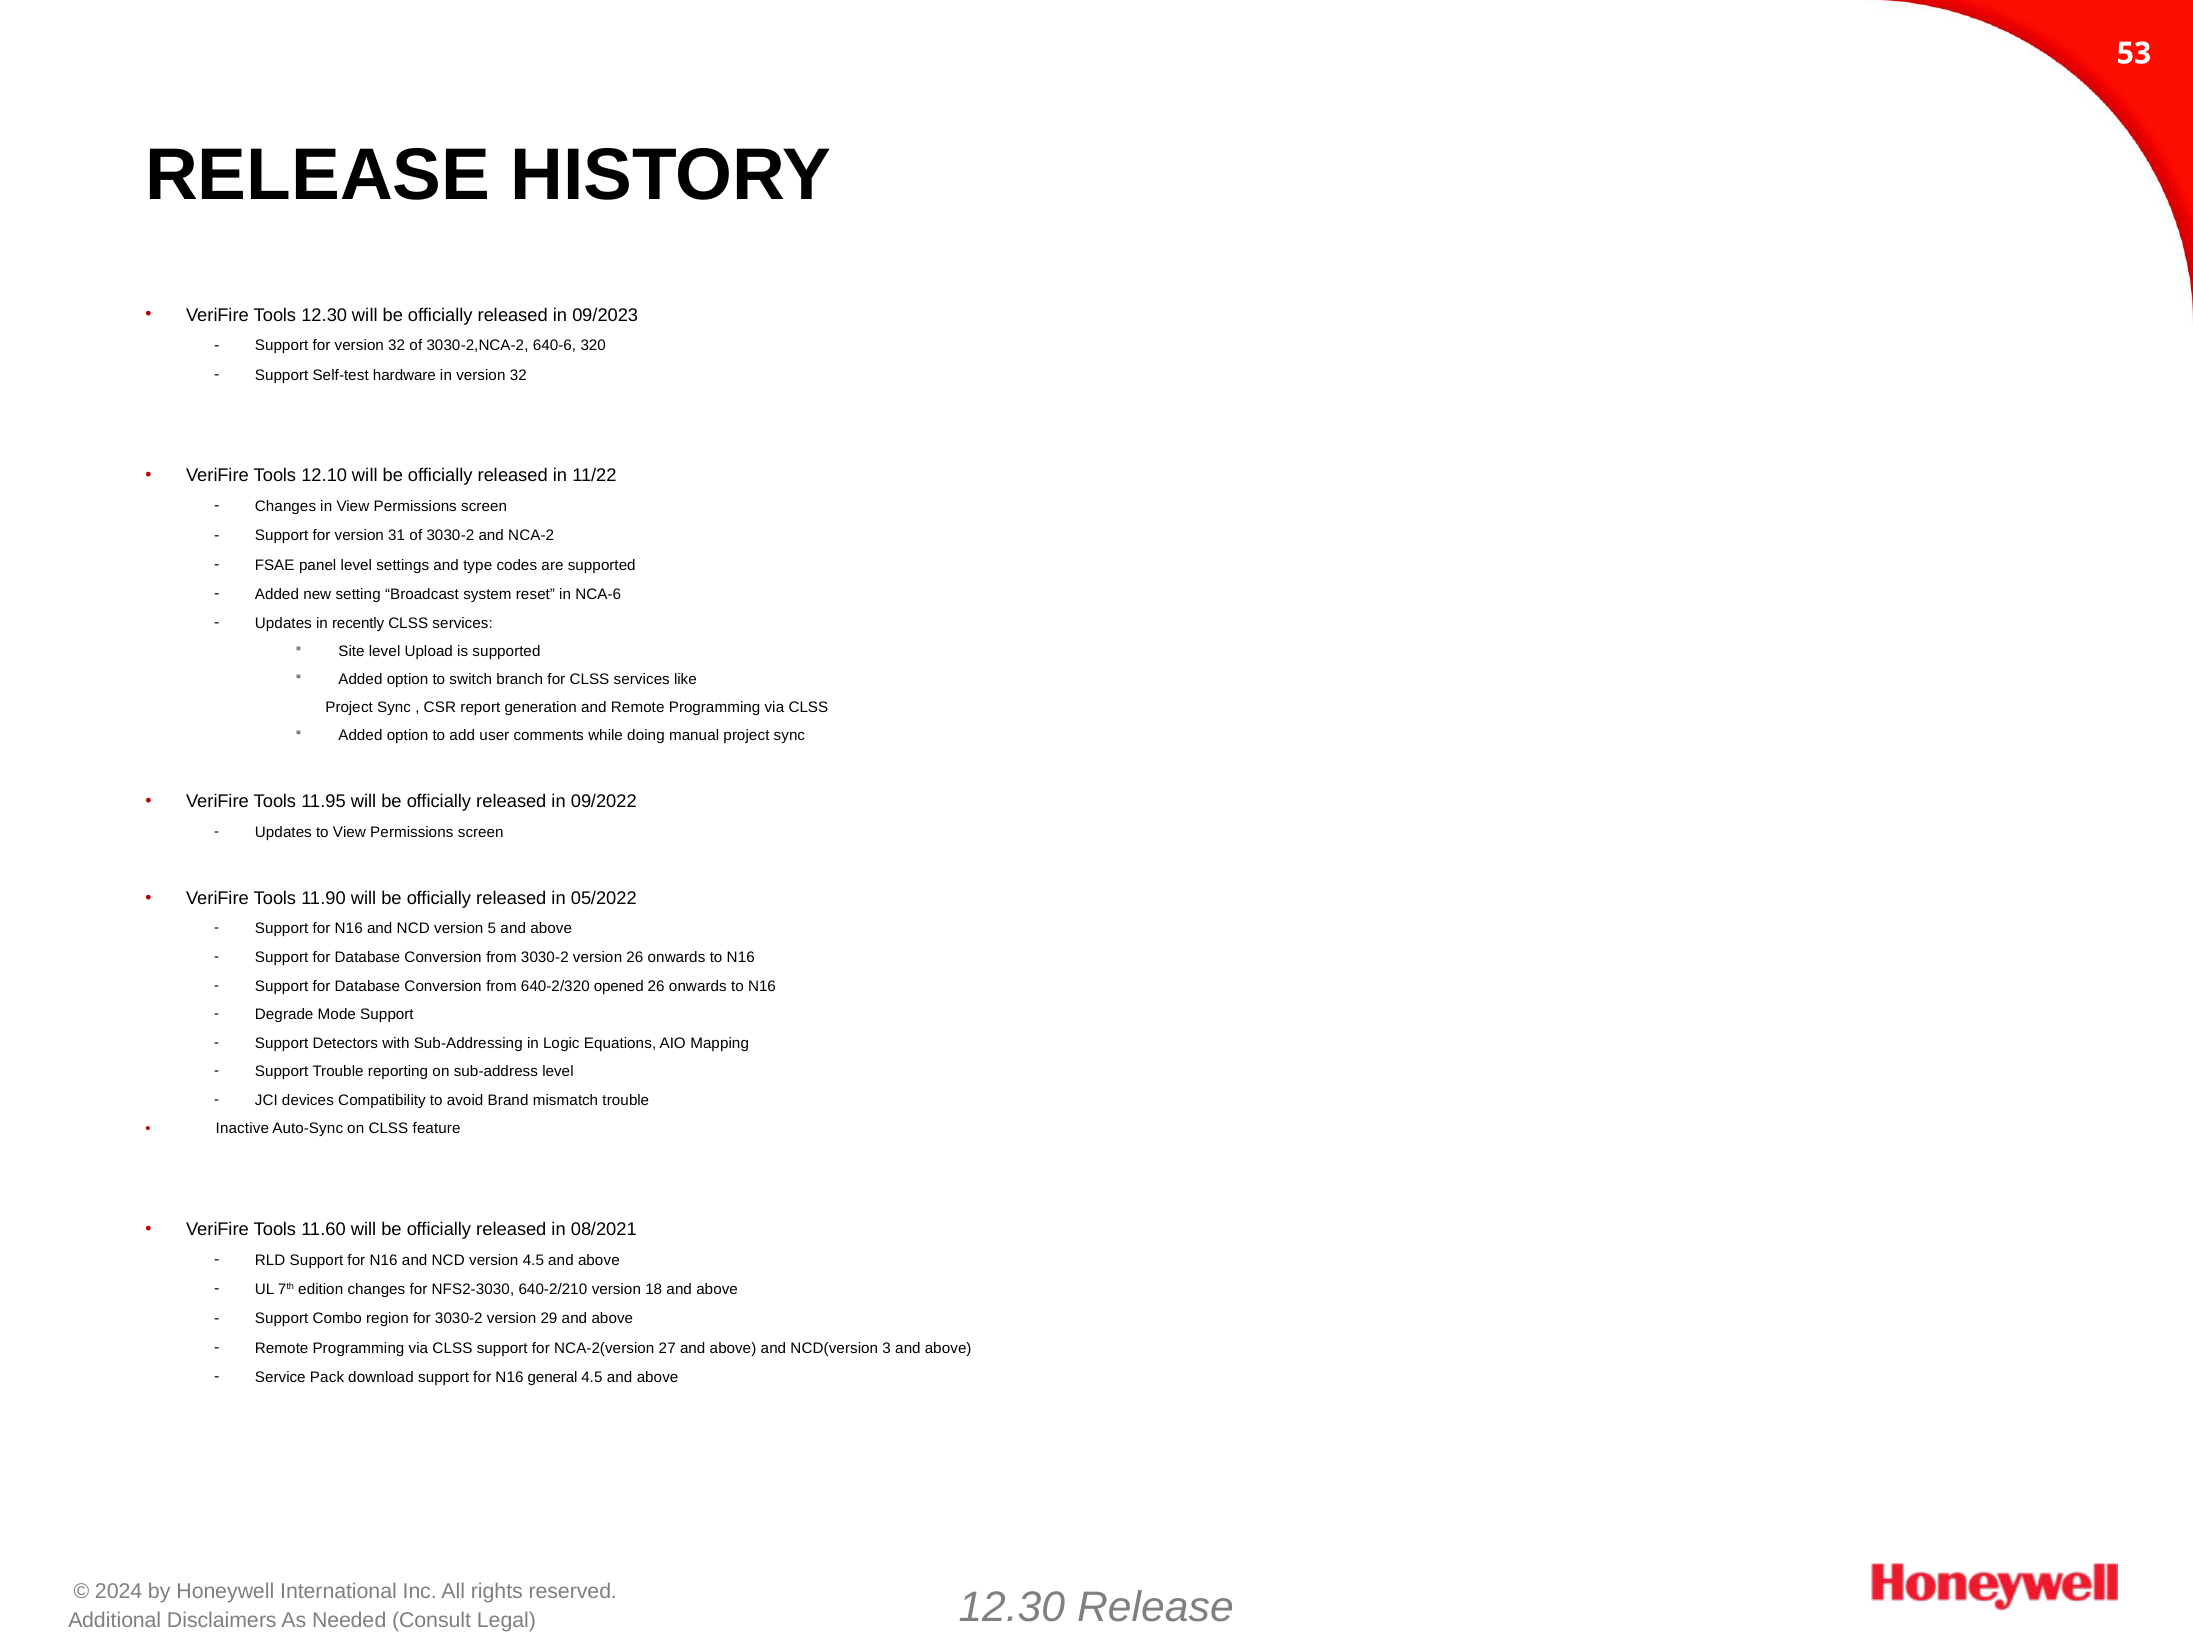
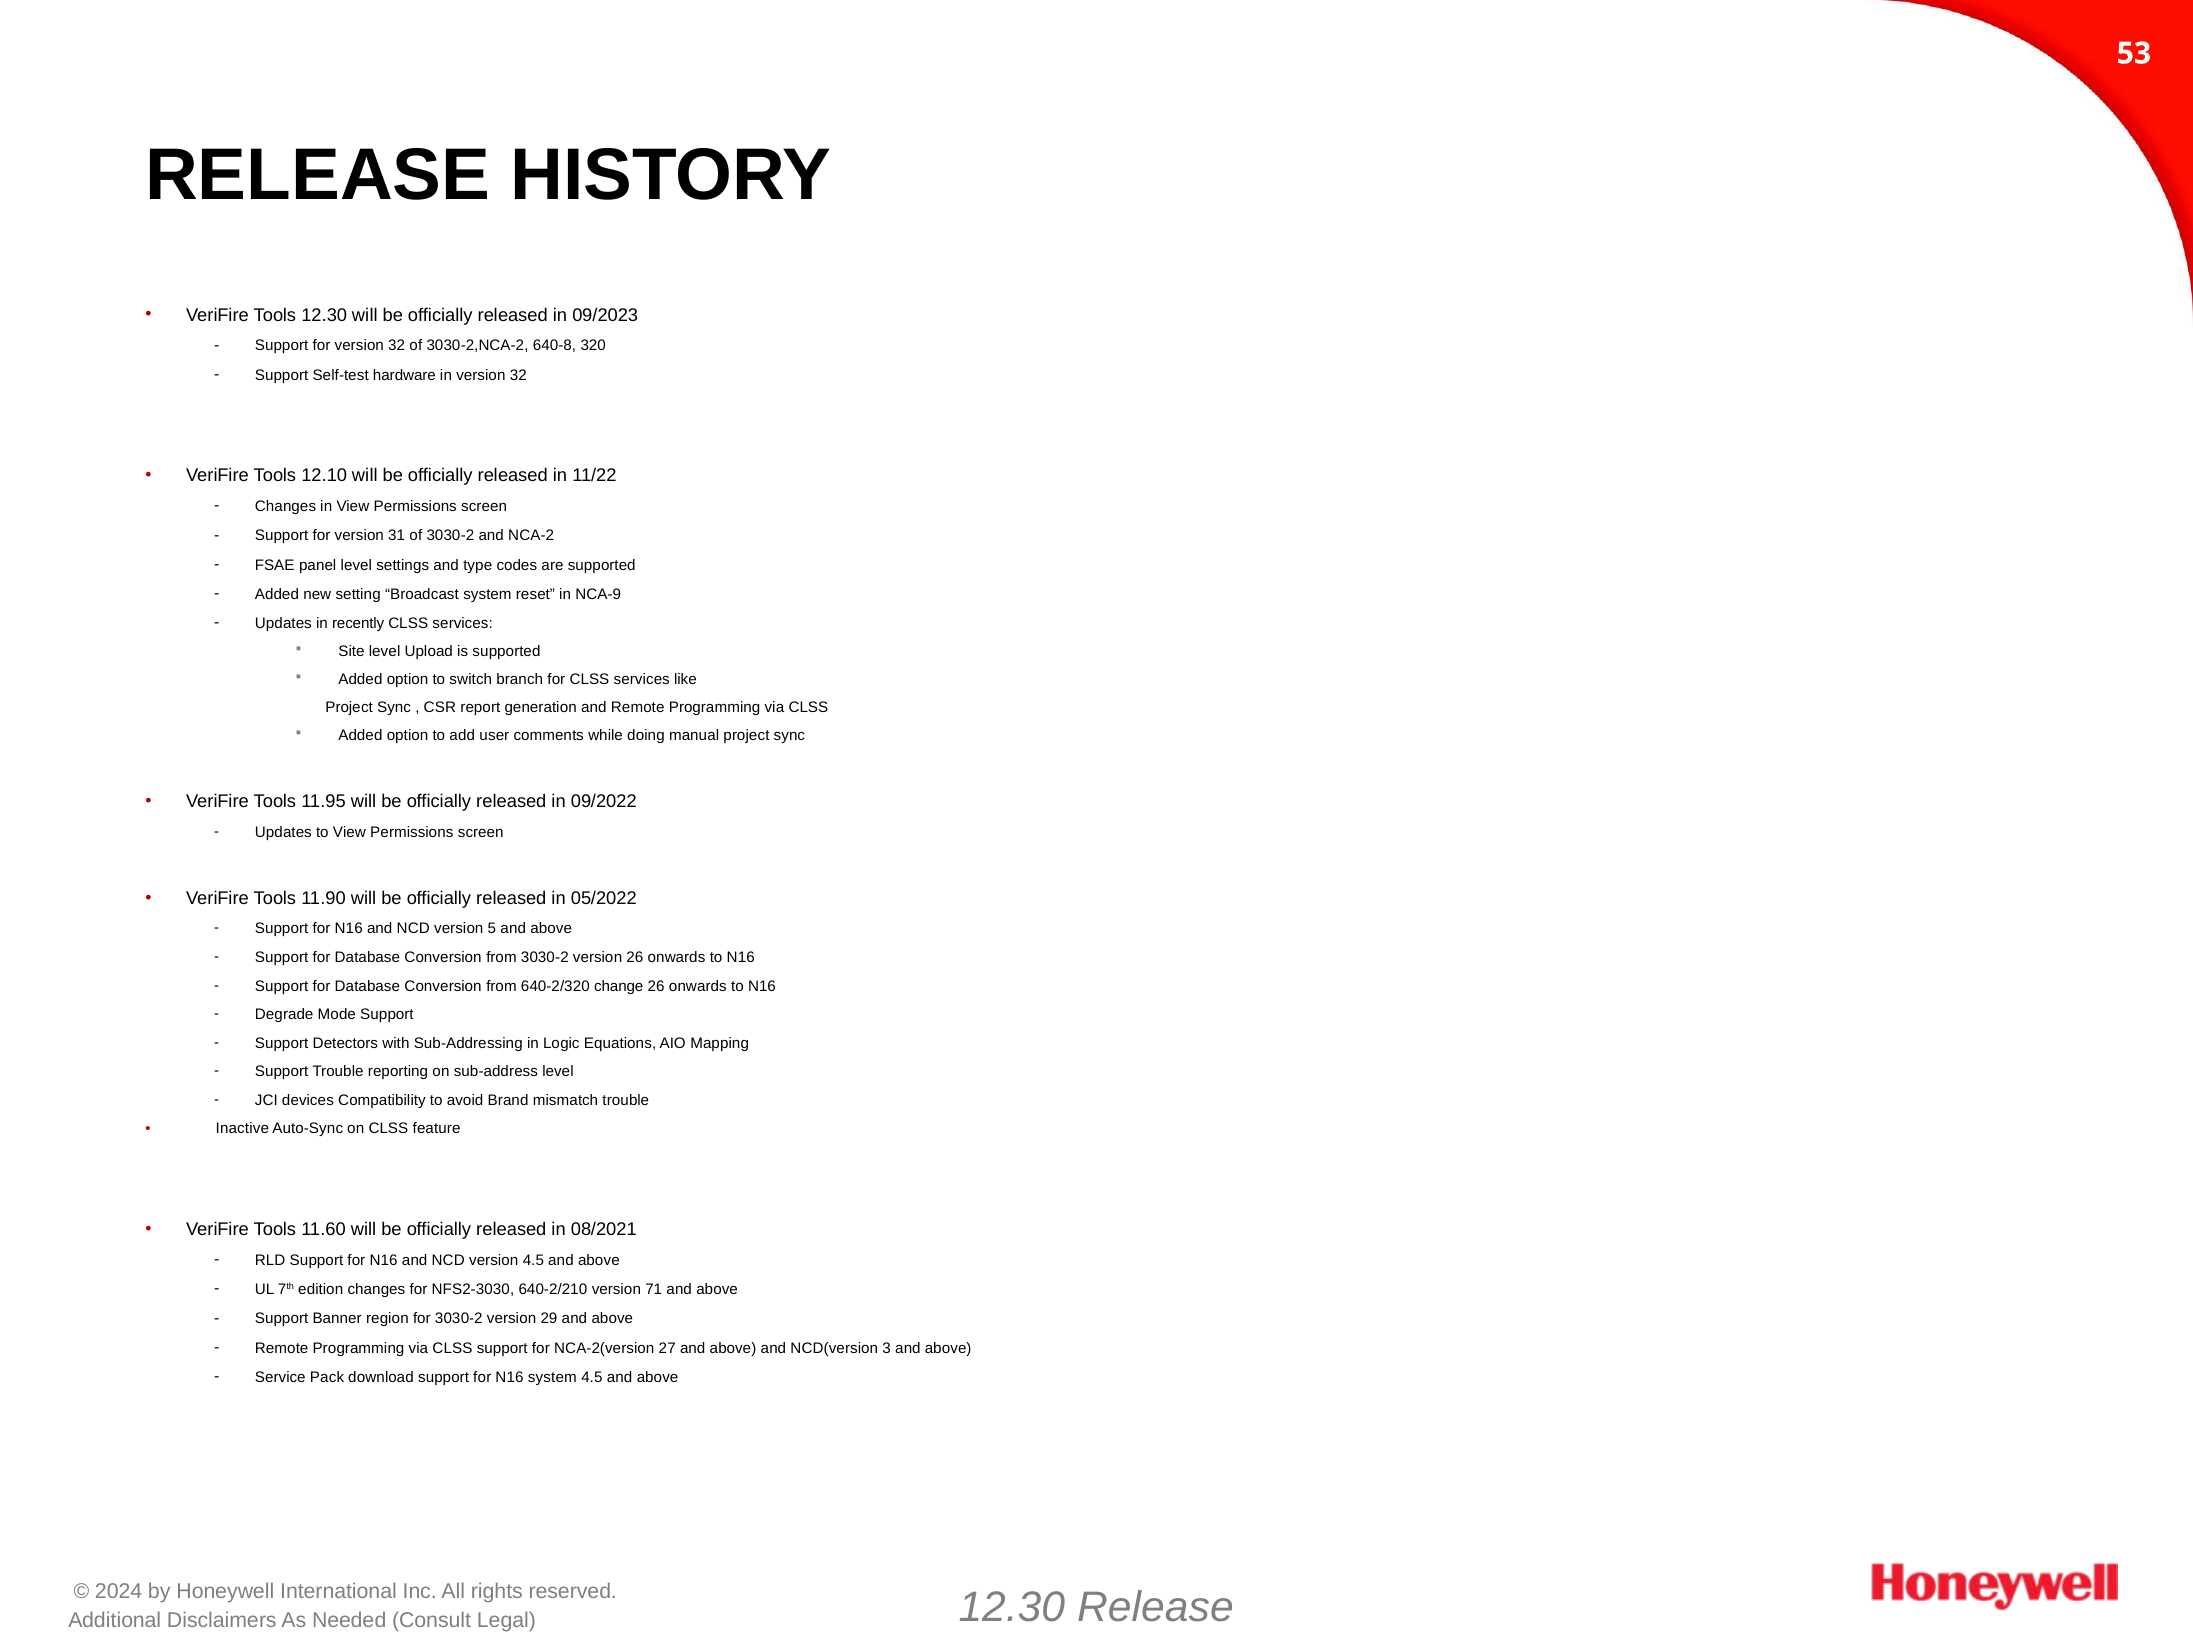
640-6: 640-6 -> 640-8 (554, 346)
NCA-6: NCA-6 -> NCA-9 (598, 594)
opened: opened -> change (619, 986)
18: 18 -> 71 (654, 1289)
Combo: Combo -> Banner (337, 1319)
N16 general: general -> system (552, 1377)
